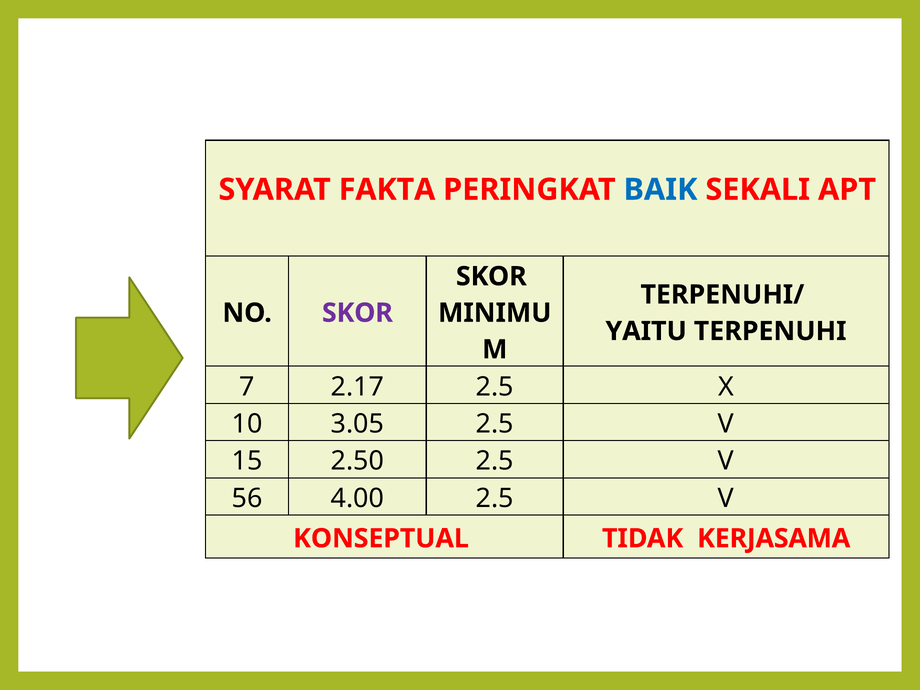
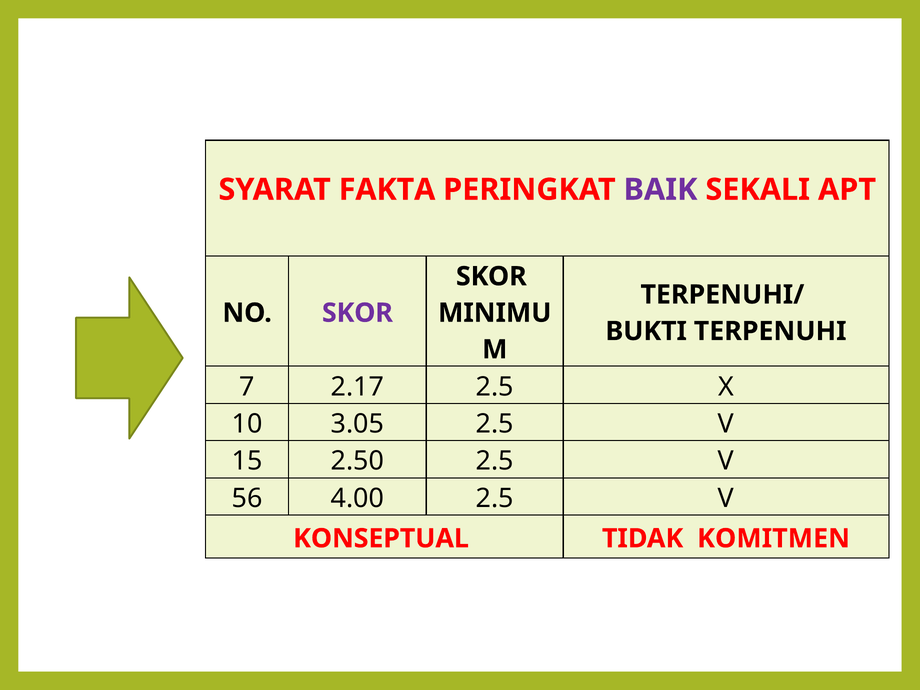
BAIK colour: blue -> purple (660, 190)
YAITU: YAITU -> BUKTI (646, 331)
KERJASAMA: KERJASAMA -> KOMITMEN (774, 538)
